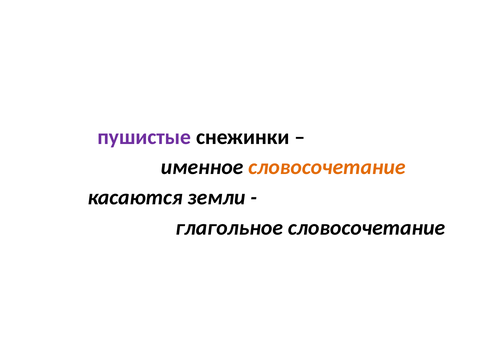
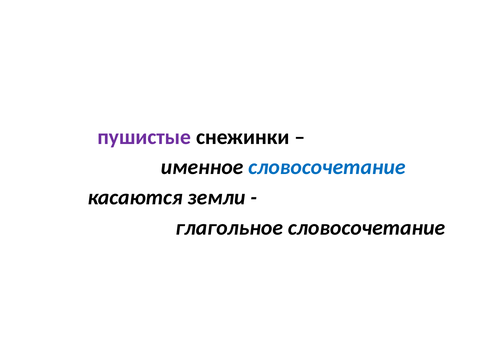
словосочетание colour: orange -> blue (327, 167)
